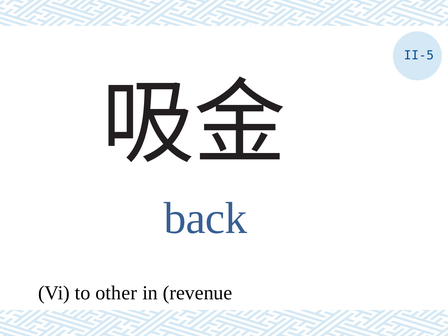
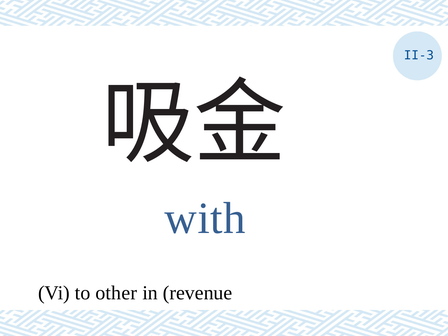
II-5: II-5 -> II-3 (419, 55)
back: back -> with (205, 218)
